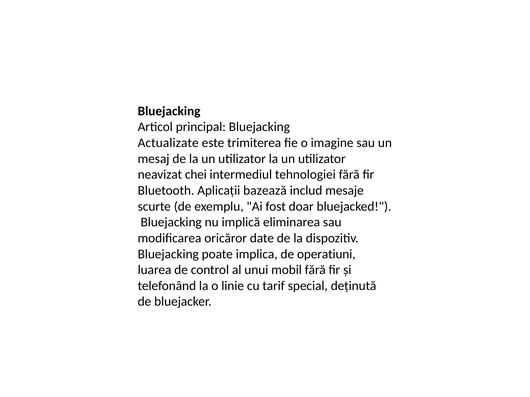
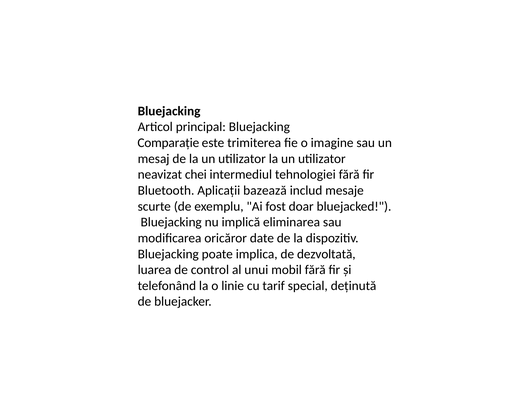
Actualizate: Actualizate -> Comparaţie (168, 143)
operatiuni: operatiuni -> dezvoltată (326, 254)
